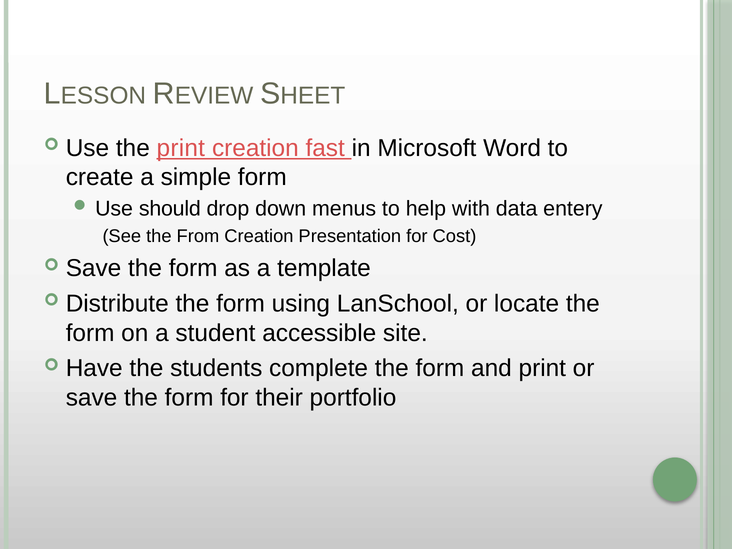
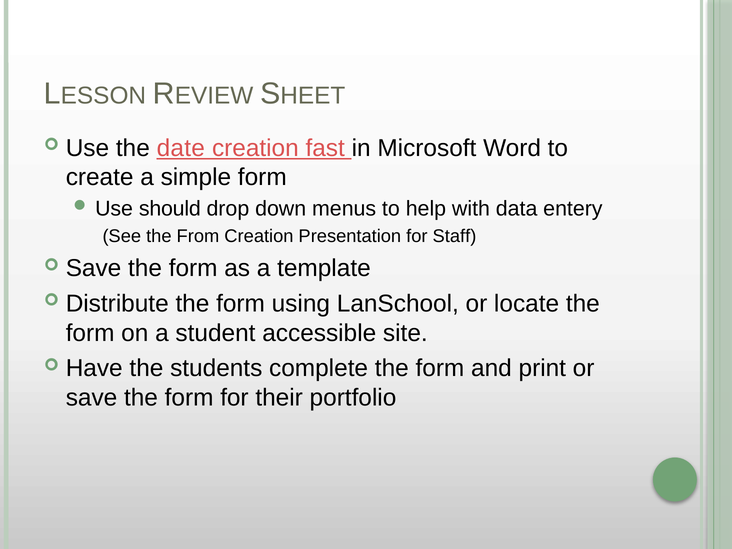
the print: print -> date (181, 148)
Cost: Cost -> Staff (454, 236)
